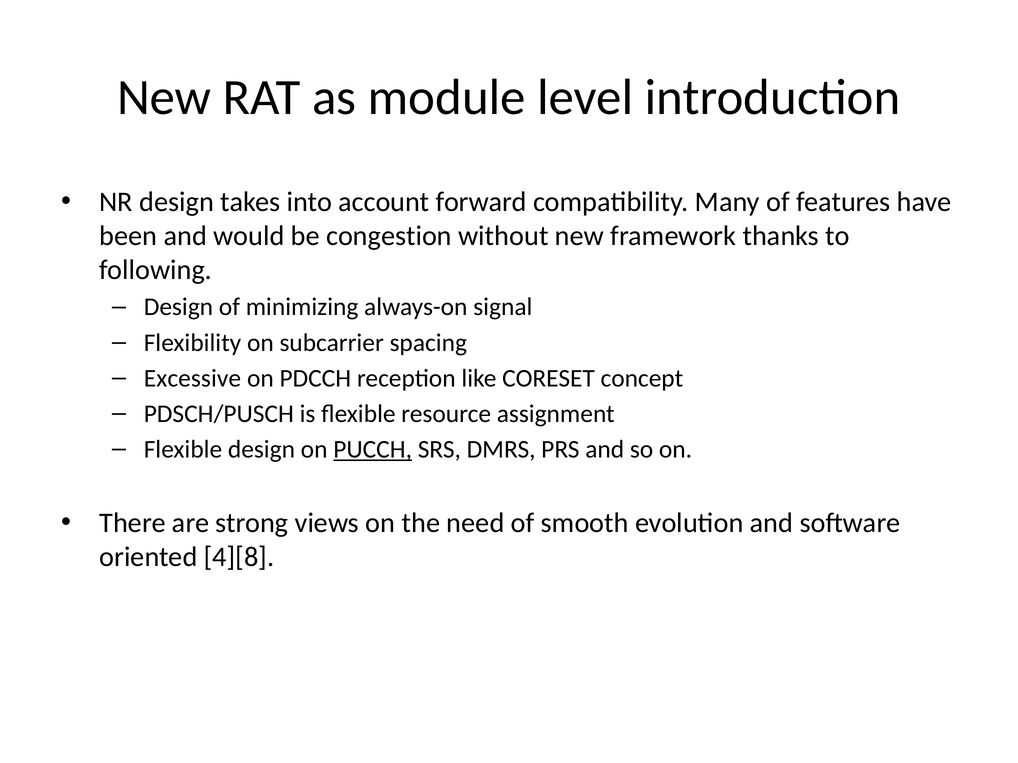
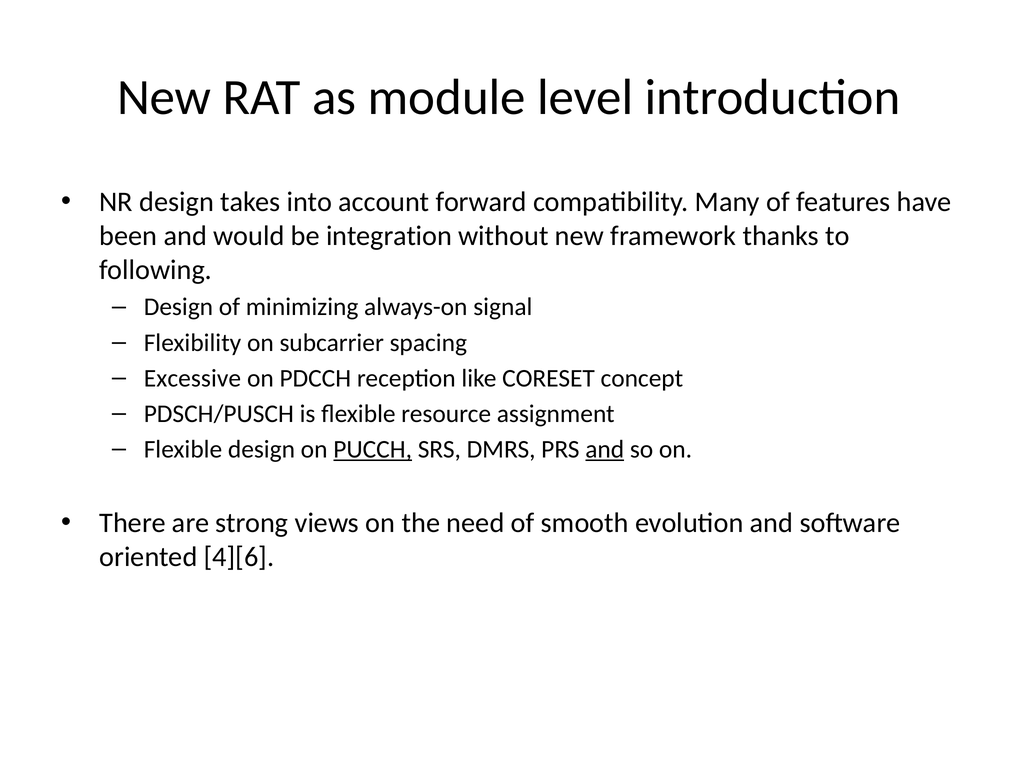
congestion: congestion -> integration (389, 236)
and underline: none -> present (605, 450)
4][8: 4][8 -> 4][6 (239, 557)
